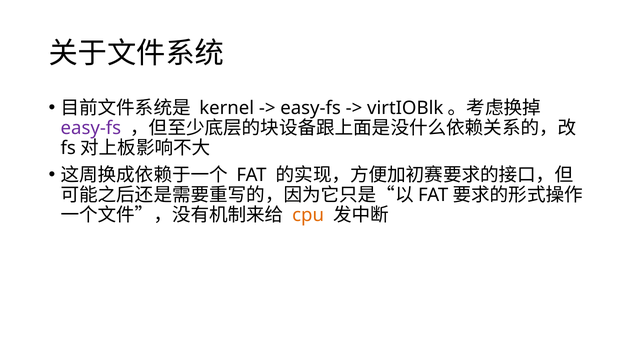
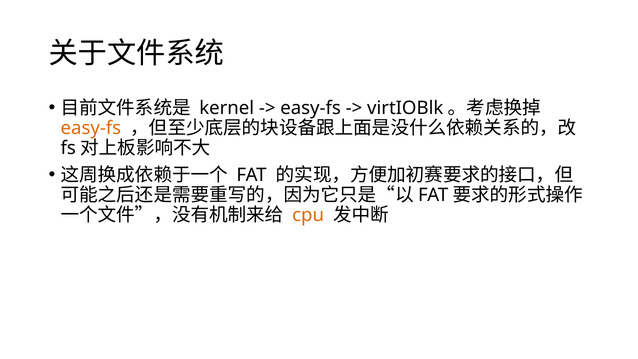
easy-fs colour: purple -> orange (91, 128)
